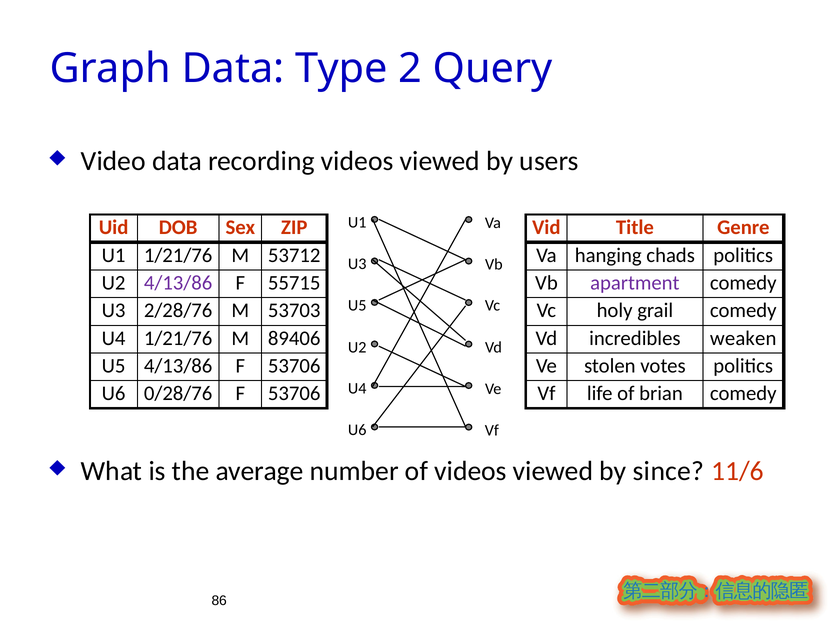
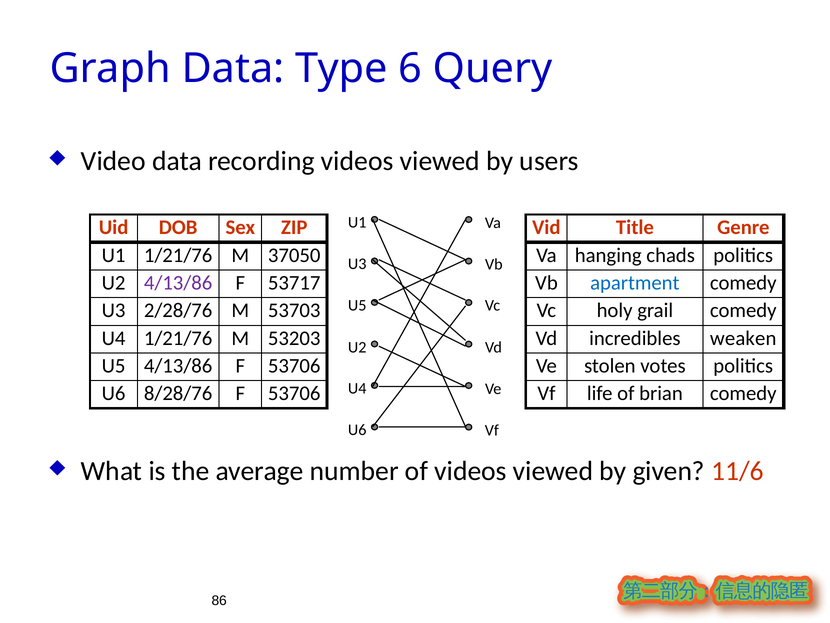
2: 2 -> 6 (410, 69)
53712: 53712 -> 37050 (294, 255)
55715: 55715 -> 53717 (294, 283)
apartment colour: purple -> blue (635, 283)
89406: 89406 -> 53203 (294, 338)
0/28/76: 0/28/76 -> 8/28/76 (178, 393)
since: since -> given (669, 471)
